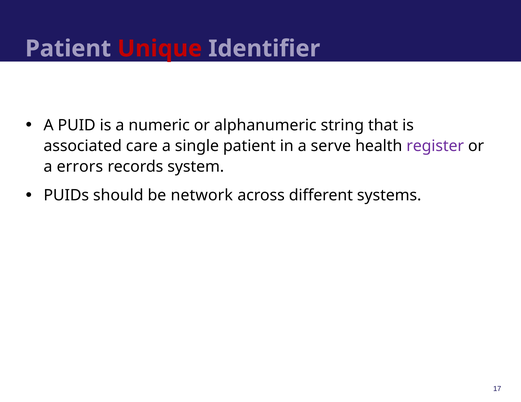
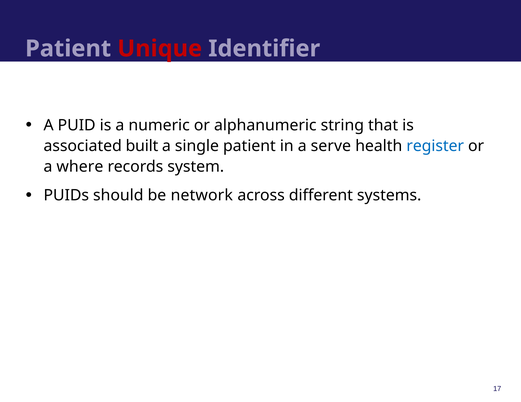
care: care -> built (142, 146)
register colour: purple -> blue (435, 146)
errors: errors -> where (80, 167)
